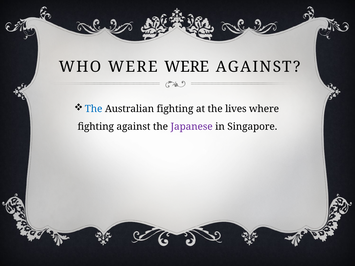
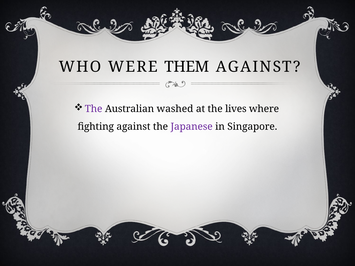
WERE WERE: WERE -> THEM (187, 67)
The colour: blue -> purple (94, 109)
Australian fighting: fighting -> washed (175, 109)
